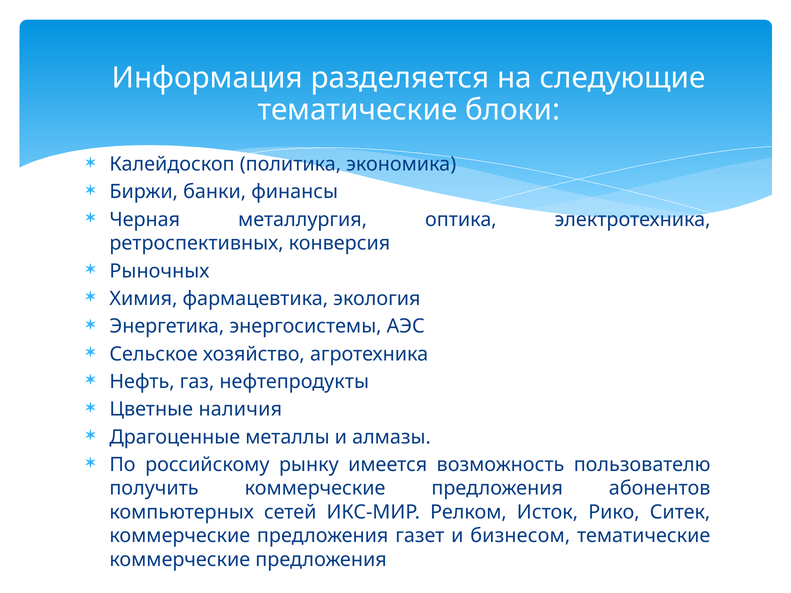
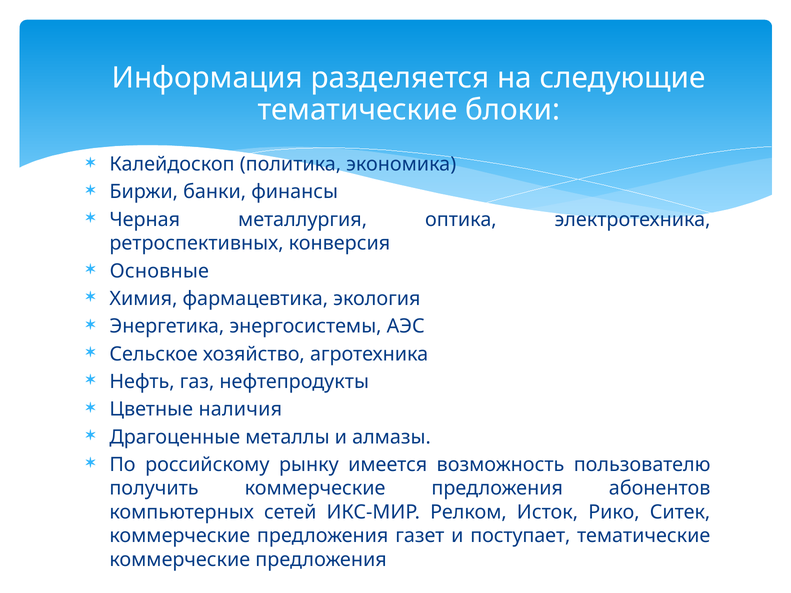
Рыночных: Рыночных -> Основные (159, 271)
бизнесом: бизнесом -> поступает (520, 536)
